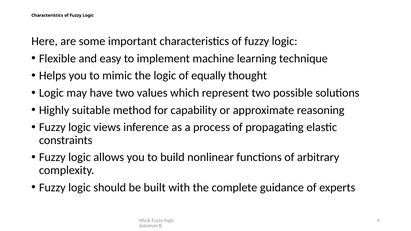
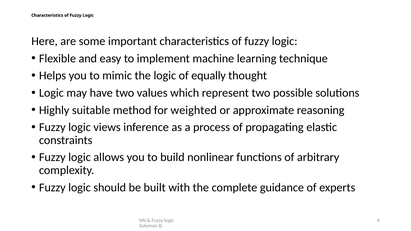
capability: capability -> weighted (194, 110)
